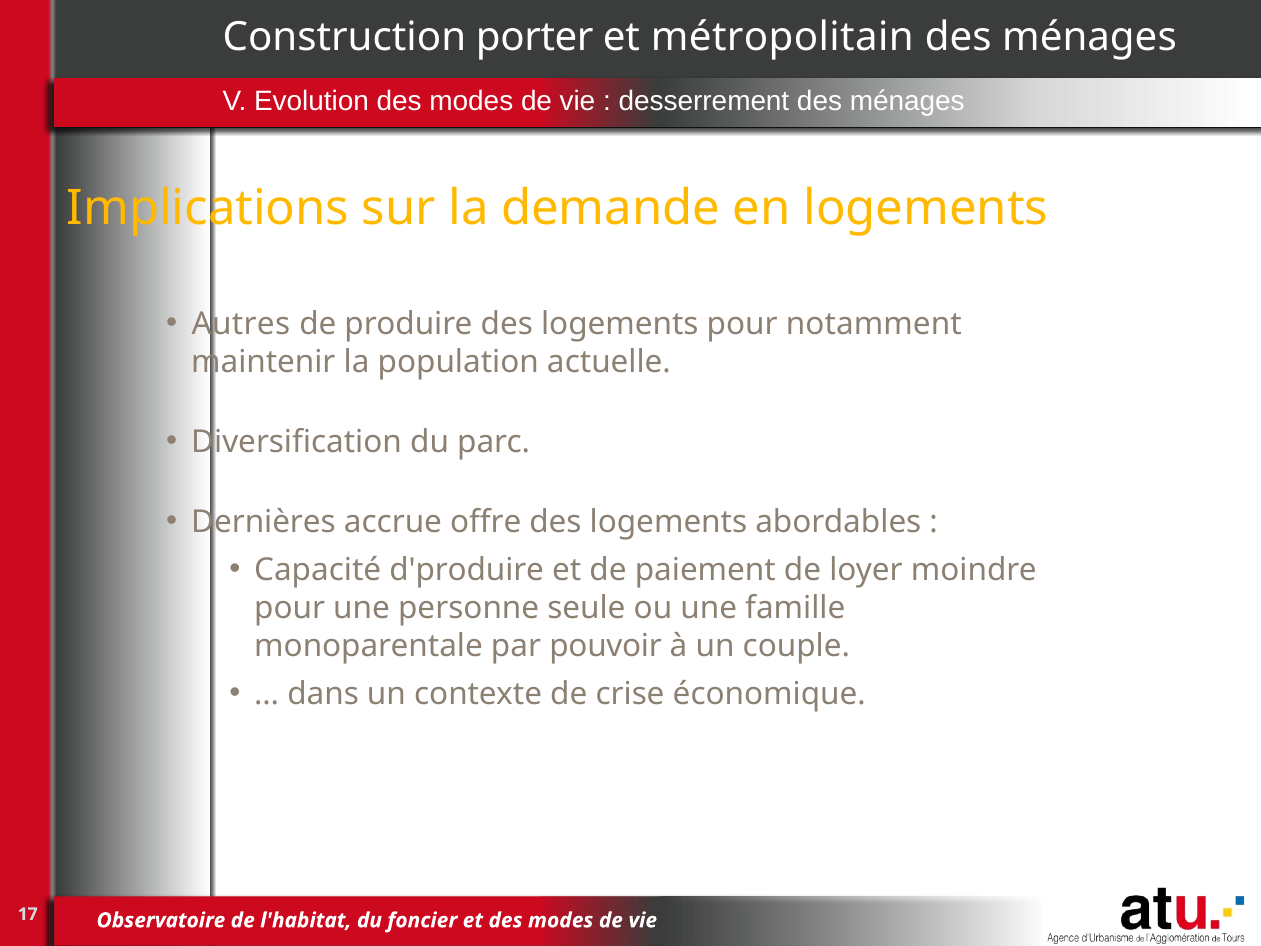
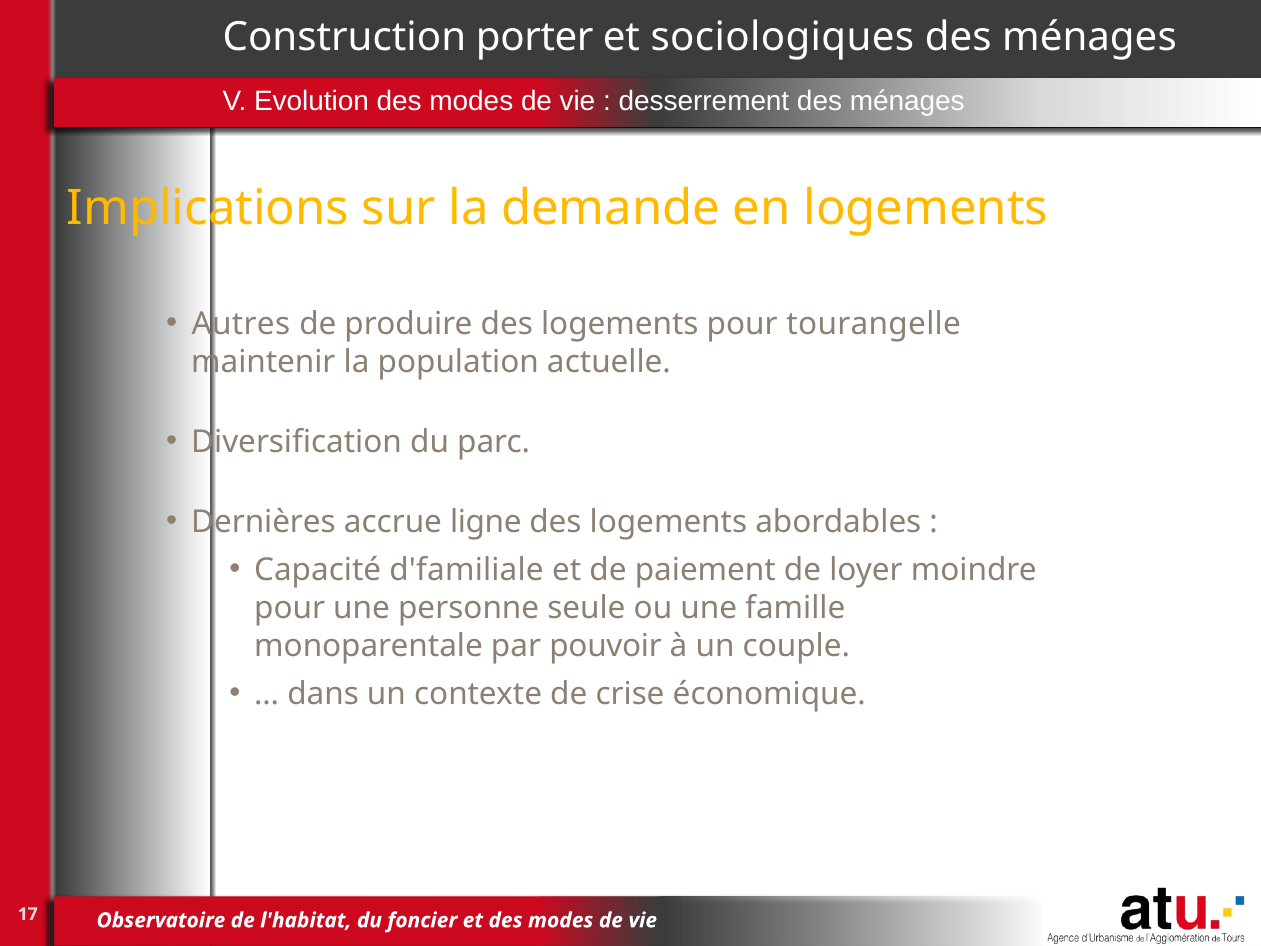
métropolitain: métropolitain -> sociologiques (782, 38)
notamment: notamment -> tourangelle (874, 324)
offre: offre -> ligne (486, 522)
d'produire: d'produire -> d'familiale (467, 570)
